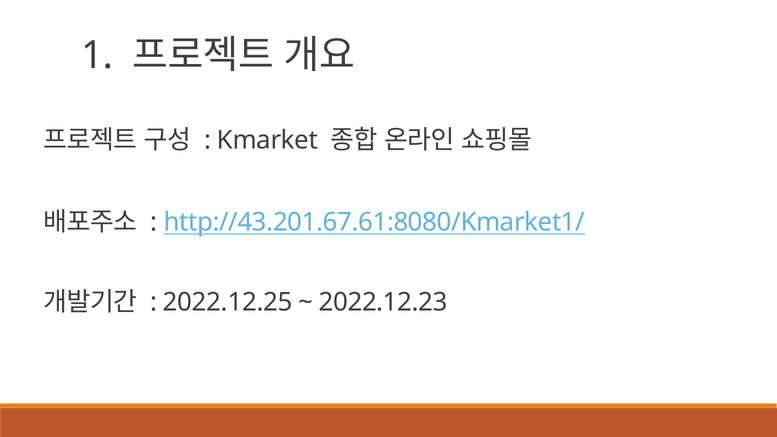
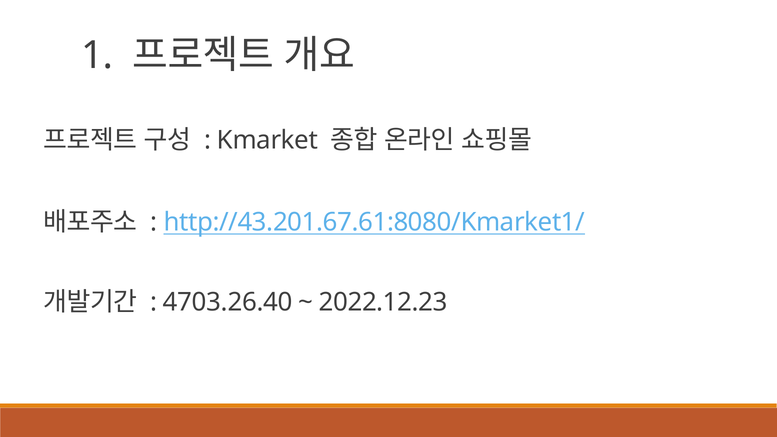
2022.12.25: 2022.12.25 -> 4703.26.40 (228, 302)
